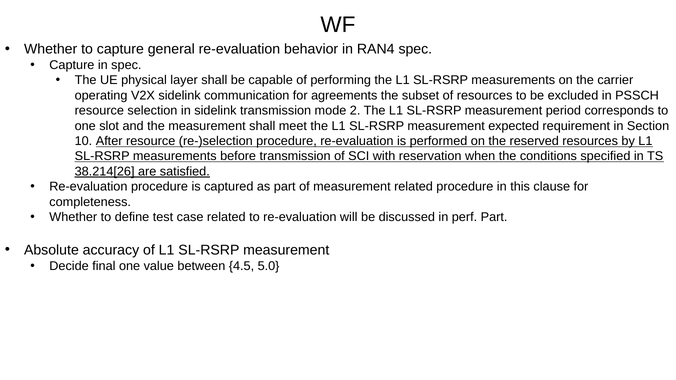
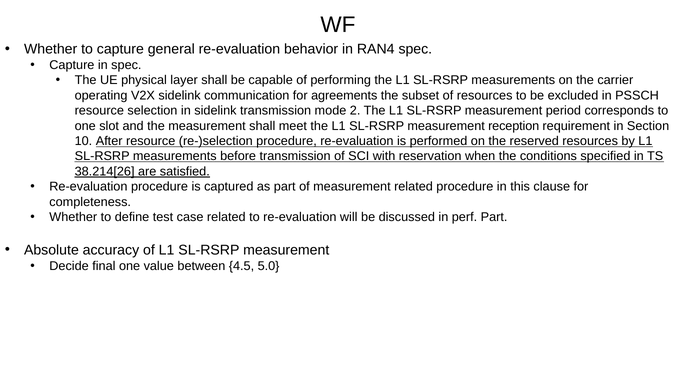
expected: expected -> reception (514, 126)
